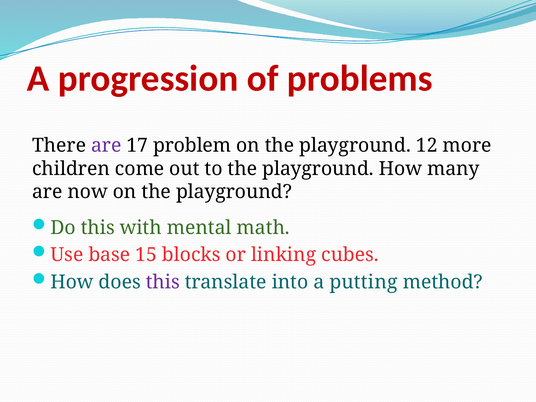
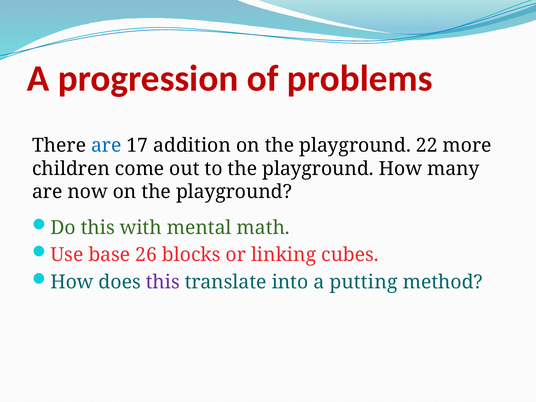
are colour: purple -> blue (106, 145)
problem: problem -> addition (192, 145)
12: 12 -> 22 (427, 145)
15: 15 -> 26 (146, 255)
